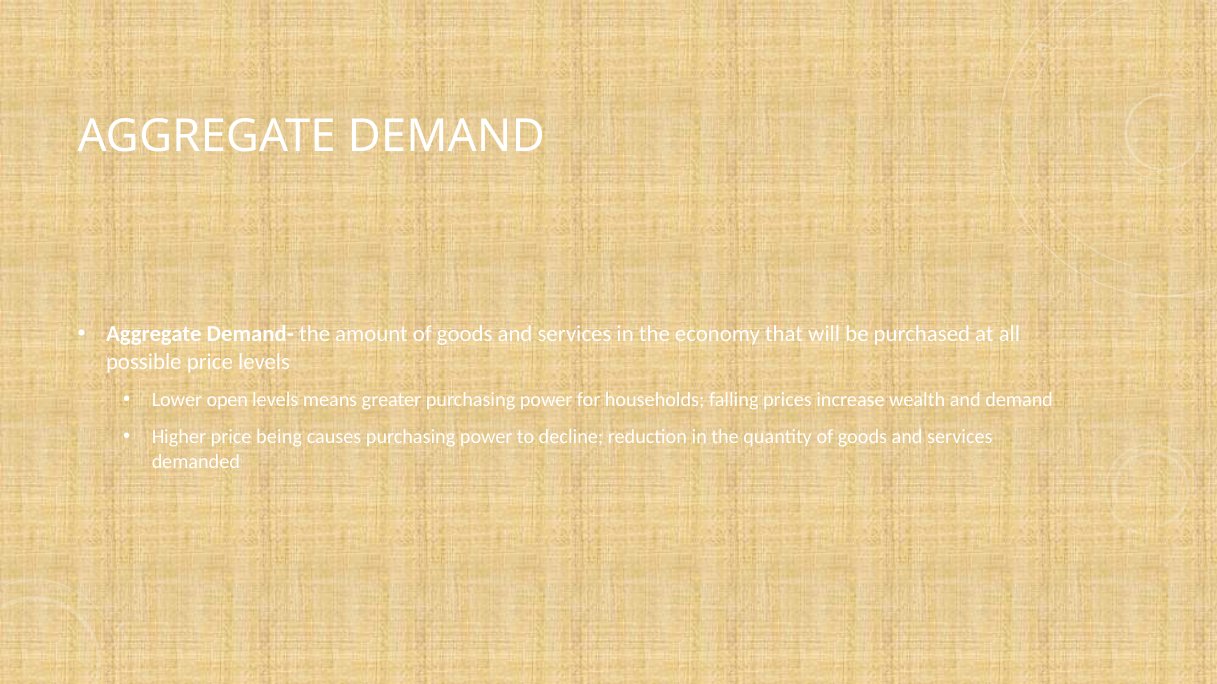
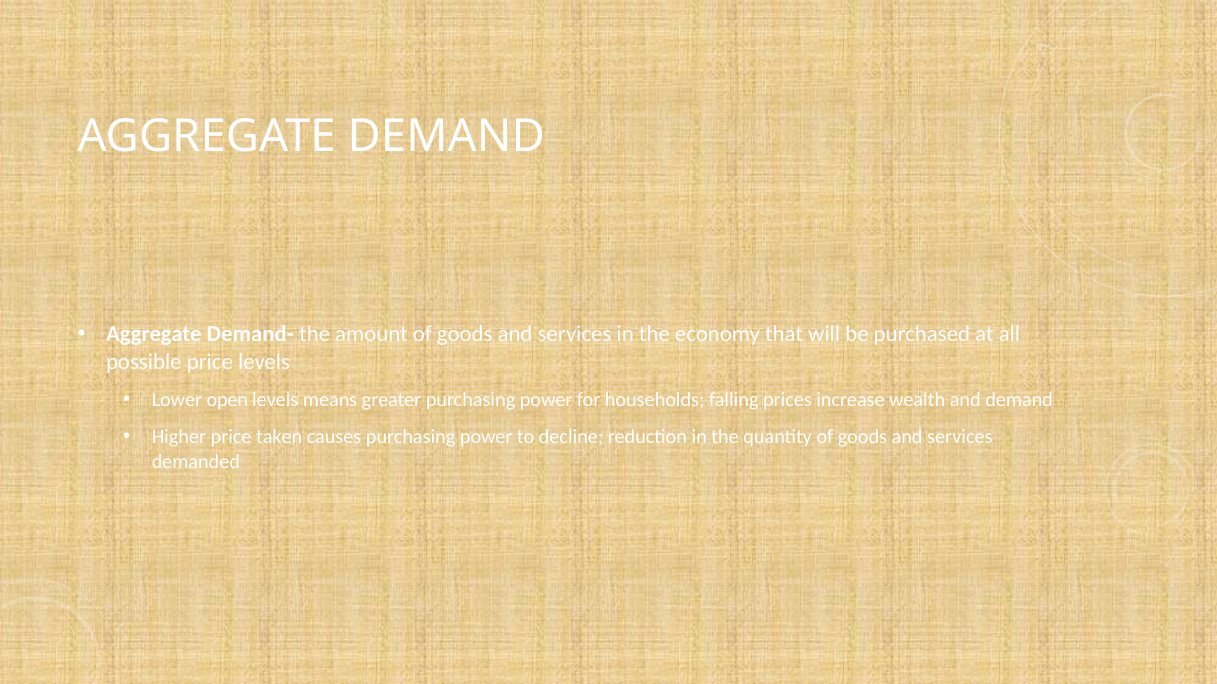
being: being -> taken (279, 437)
